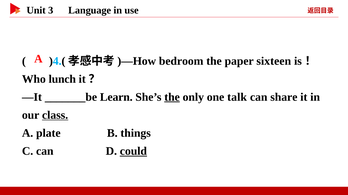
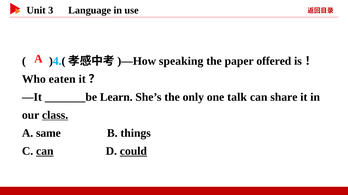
bedroom: bedroom -> speaking (181, 61)
sixteen: sixteen -> offered (274, 61)
lunch: lunch -> eaten (62, 79)
the underline: present -> none (172, 97)
plate: plate -> same (48, 134)
can underline: none -> present (45, 152)
